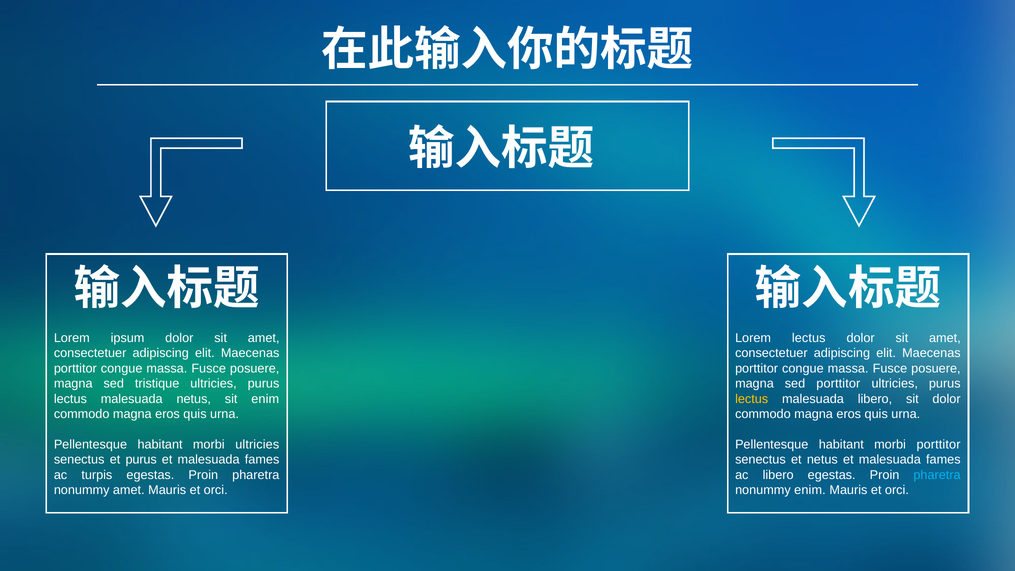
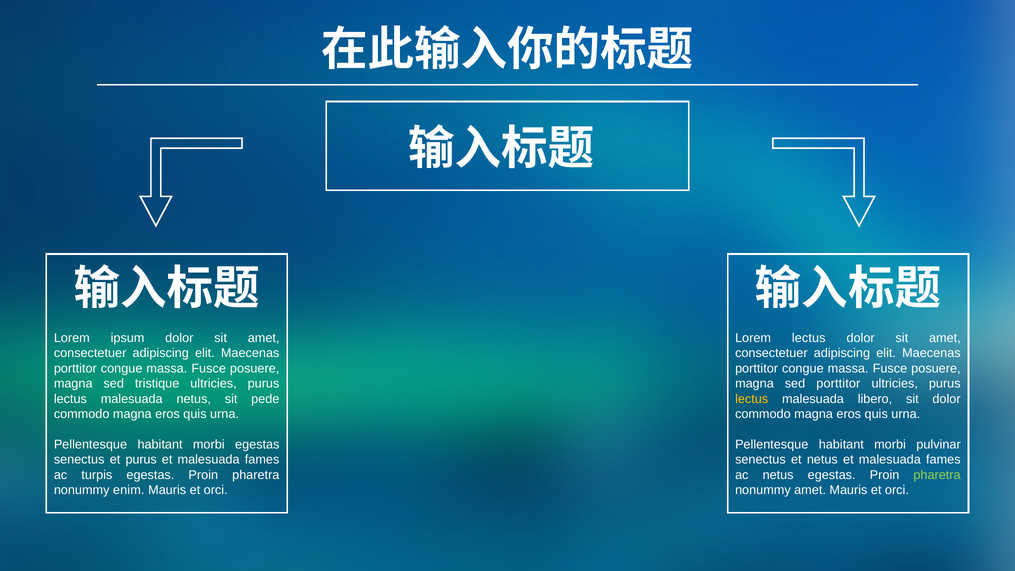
sit enim: enim -> pede (265, 399)
morbi ultricies: ultricies -> egestas (257, 444)
morbi porttitor: porttitor -> pulvinar (939, 444)
ac libero: libero -> netus (778, 475)
pharetra colour: light blue -> light green (937, 475)
nonummy amet: amet -> enim (129, 490)
nonummy enim: enim -> amet (810, 490)
